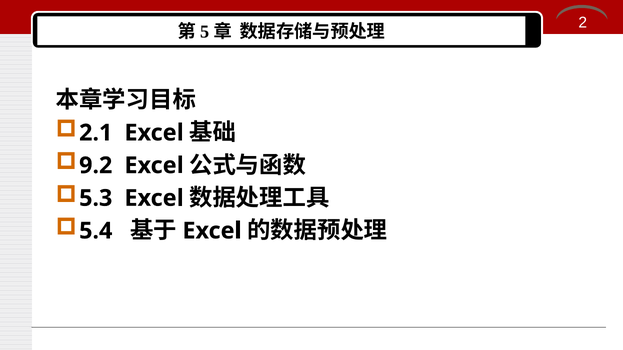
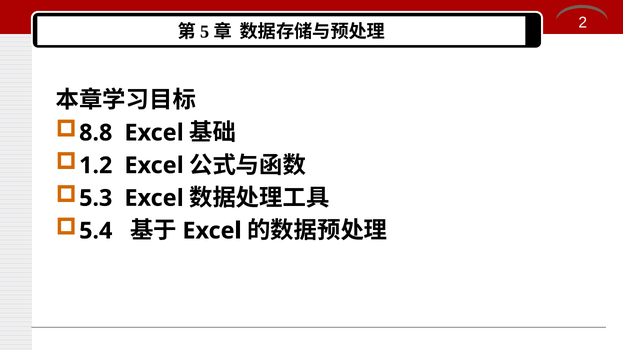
2.1: 2.1 -> 8.8 (96, 133)
9.2: 9.2 -> 1.2 (96, 166)
